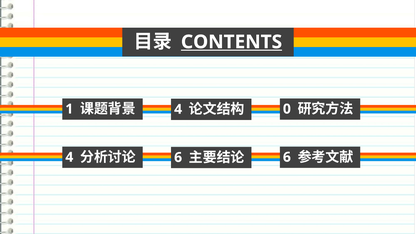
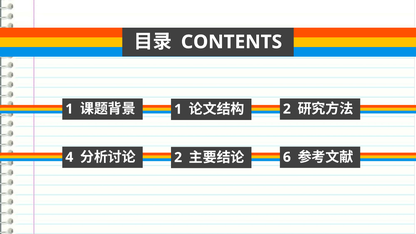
CONTENTS underline: present -> none (232, 42)
4: 4 -> 1 (178, 109)
0: 0 -> 2 (287, 109)
6: 6 -> 2 (178, 157)
